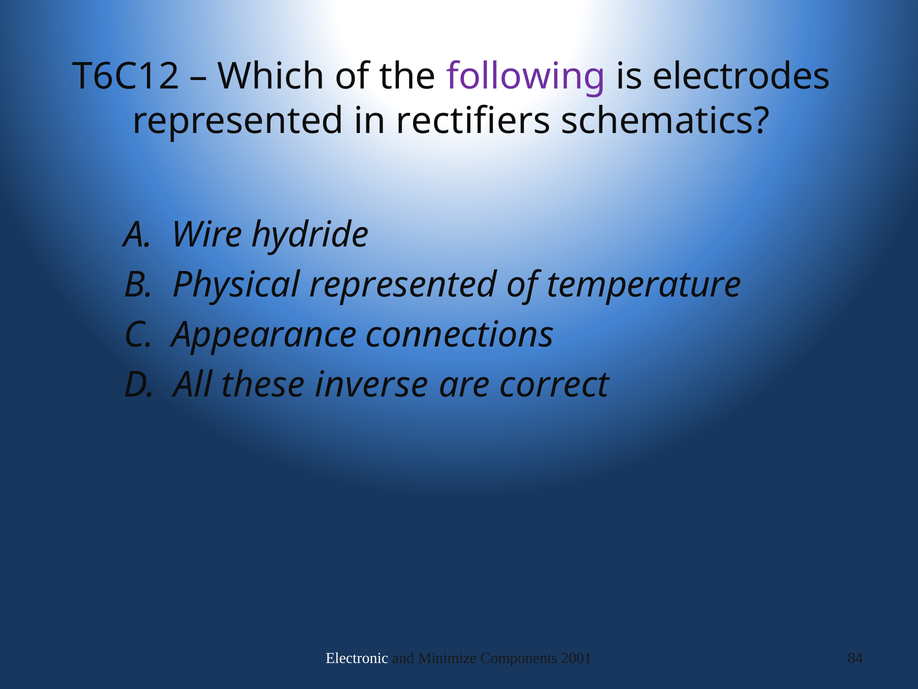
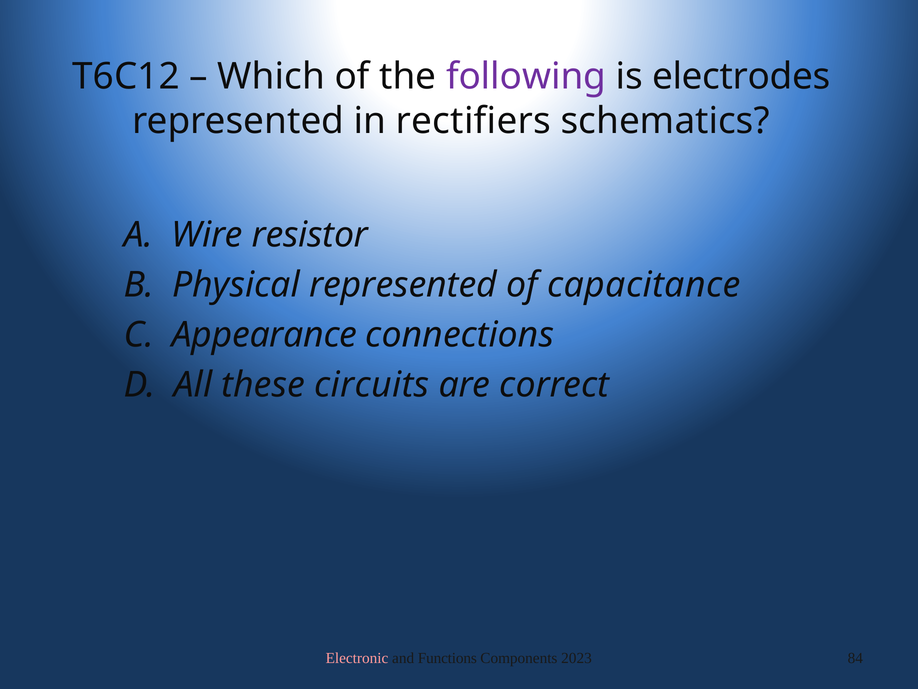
hydride: hydride -> resistor (310, 235)
temperature: temperature -> capacitance (644, 285)
inverse: inverse -> circuits (372, 385)
Electronic colour: white -> pink (357, 658)
Minimize: Minimize -> Functions (447, 658)
2001: 2001 -> 2023 (577, 658)
